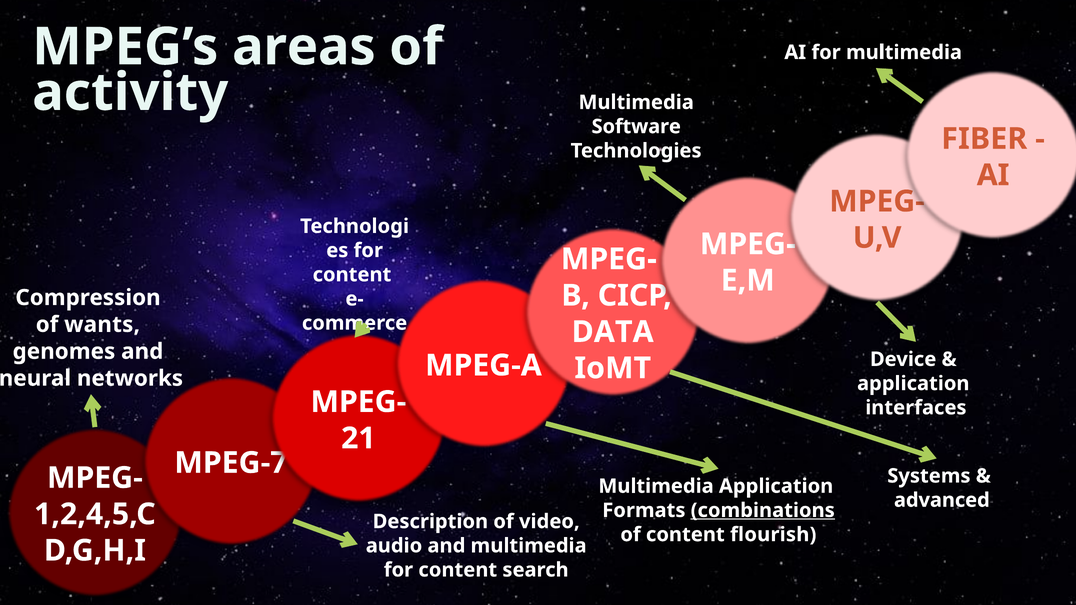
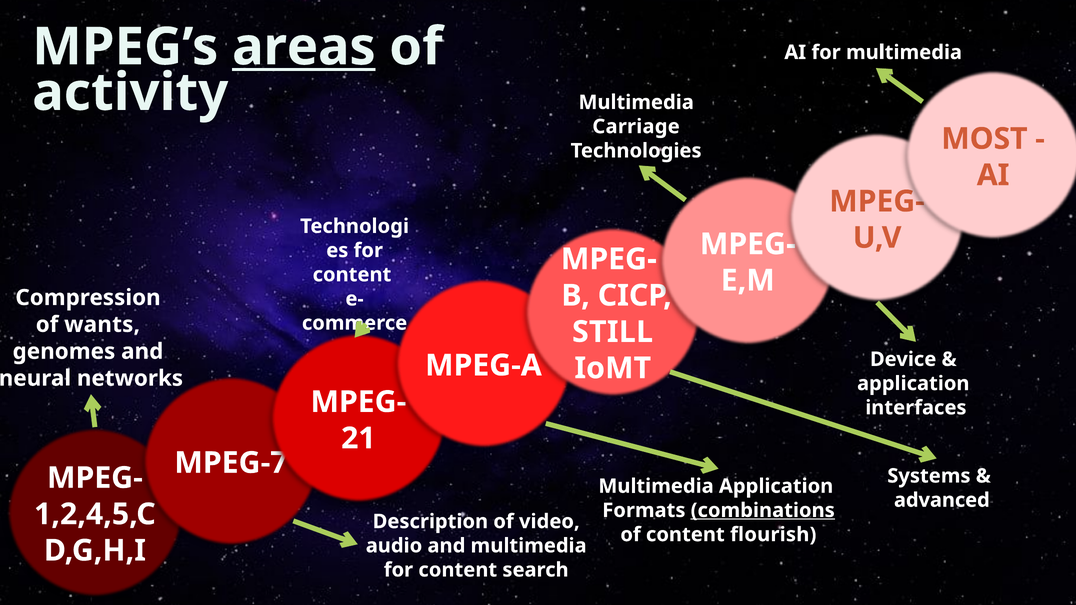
areas underline: none -> present (304, 47)
Software: Software -> Carriage (636, 127)
FIBER: FIBER -> MOST (984, 139)
DATA: DATA -> STILL (613, 332)
